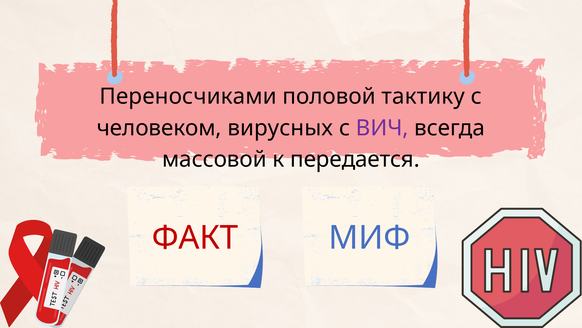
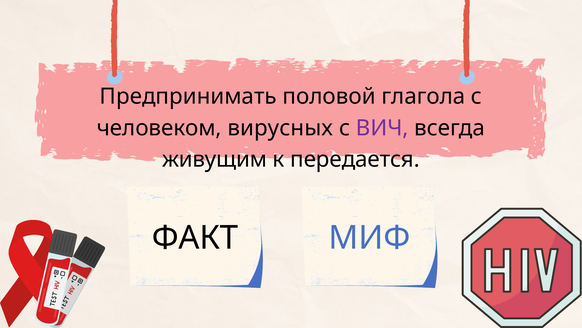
Переносчиками: Переносчиками -> Предпринимать (188, 96)
тактику: тактику -> глагола (423, 96)
массовой: массовой -> живущим (215, 159)
ФАКТ colour: red -> black (195, 237)
